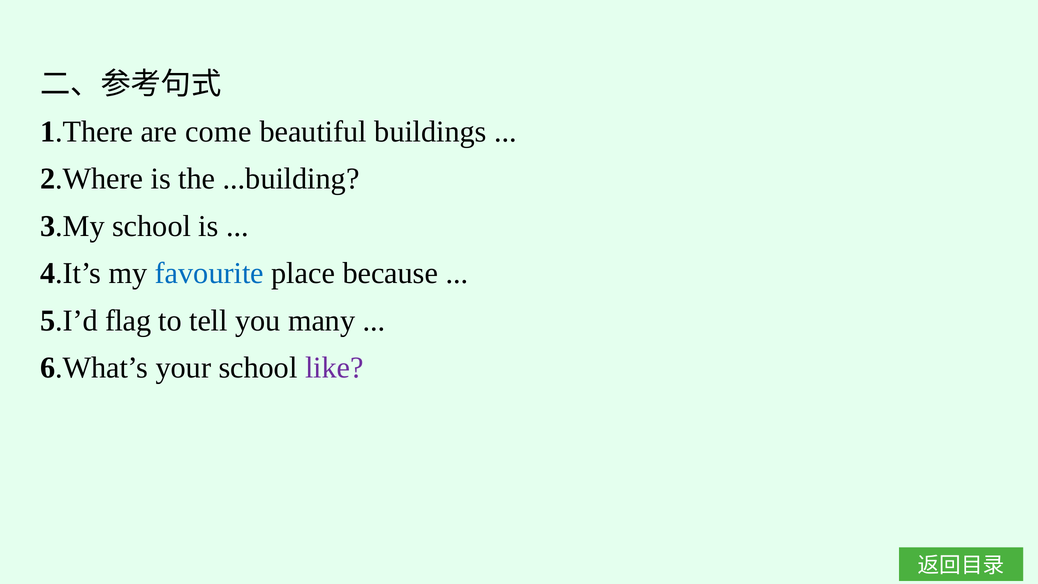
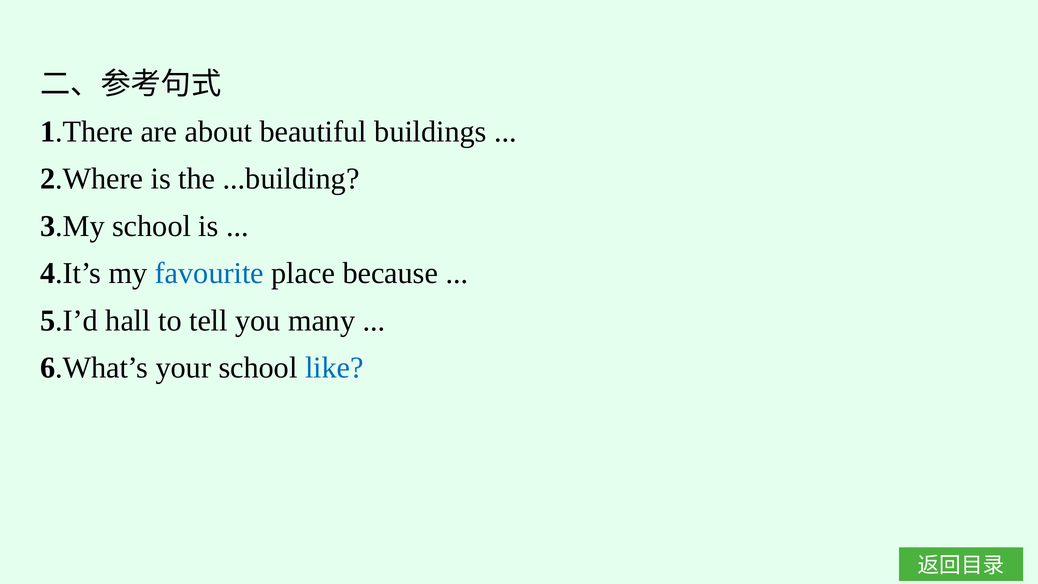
come: come -> about (219, 132)
flag: flag -> hall (128, 320)
like colour: purple -> blue (334, 368)
